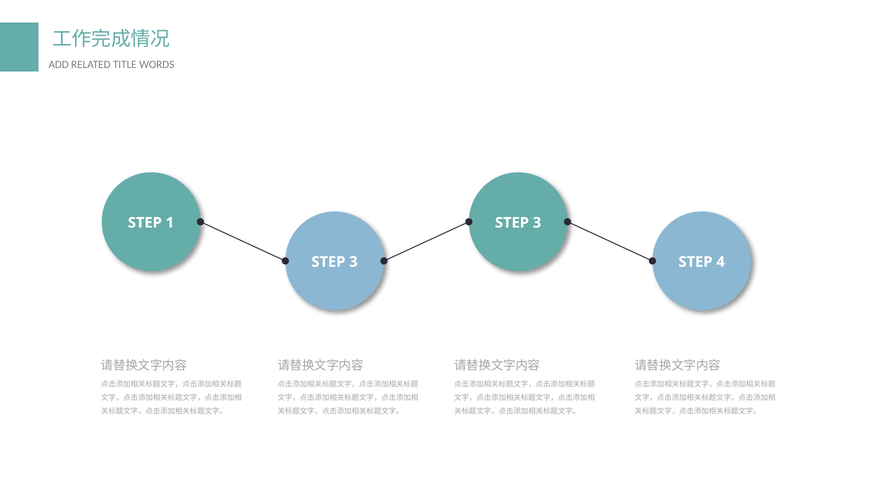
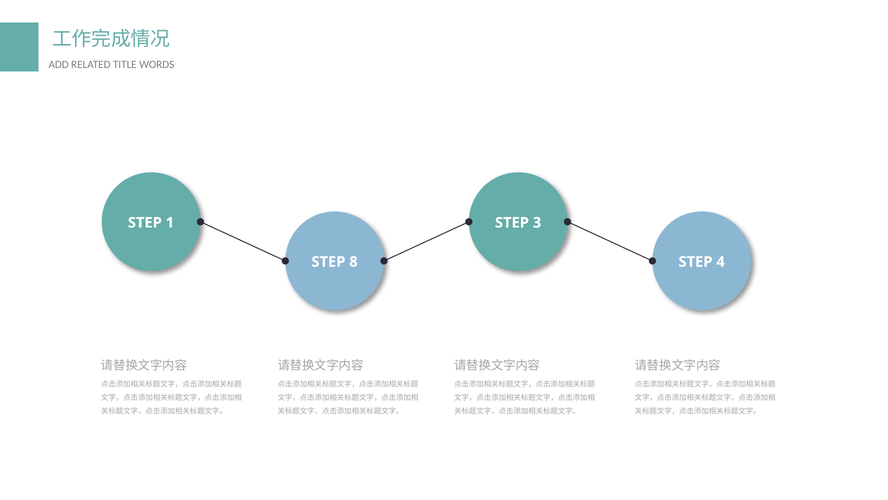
3: 3 -> 8 (353, 262)
